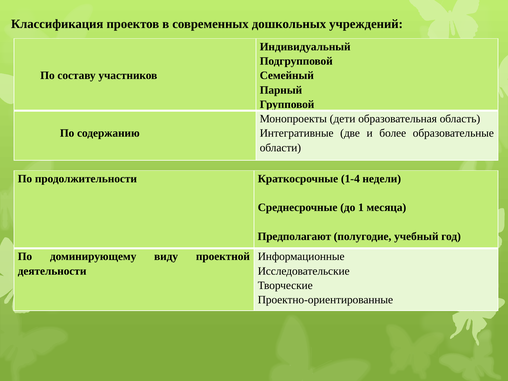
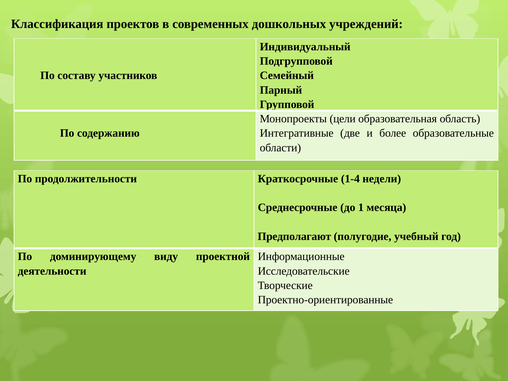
дети: дети -> цели (343, 119)
